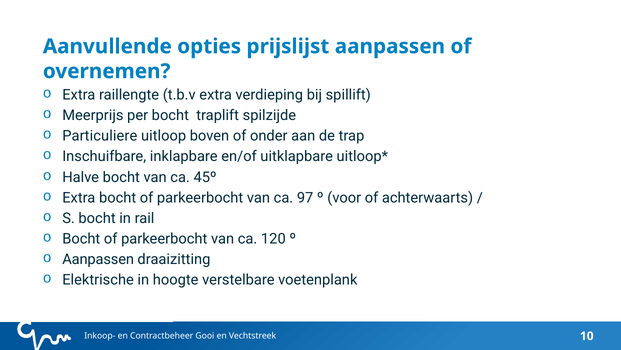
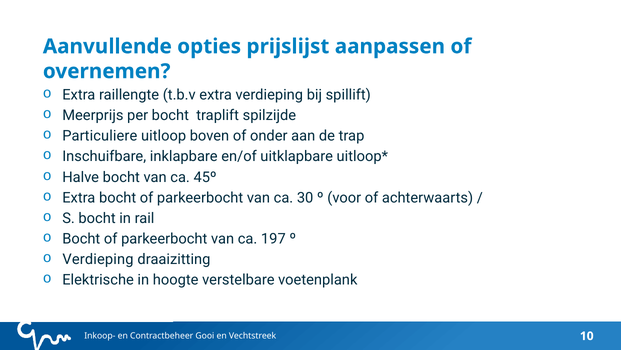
97: 97 -> 30 (305, 197)
120: 120 -> 197 (273, 238)
Aanpassen: Aanpassen -> Verdieping (98, 259)
